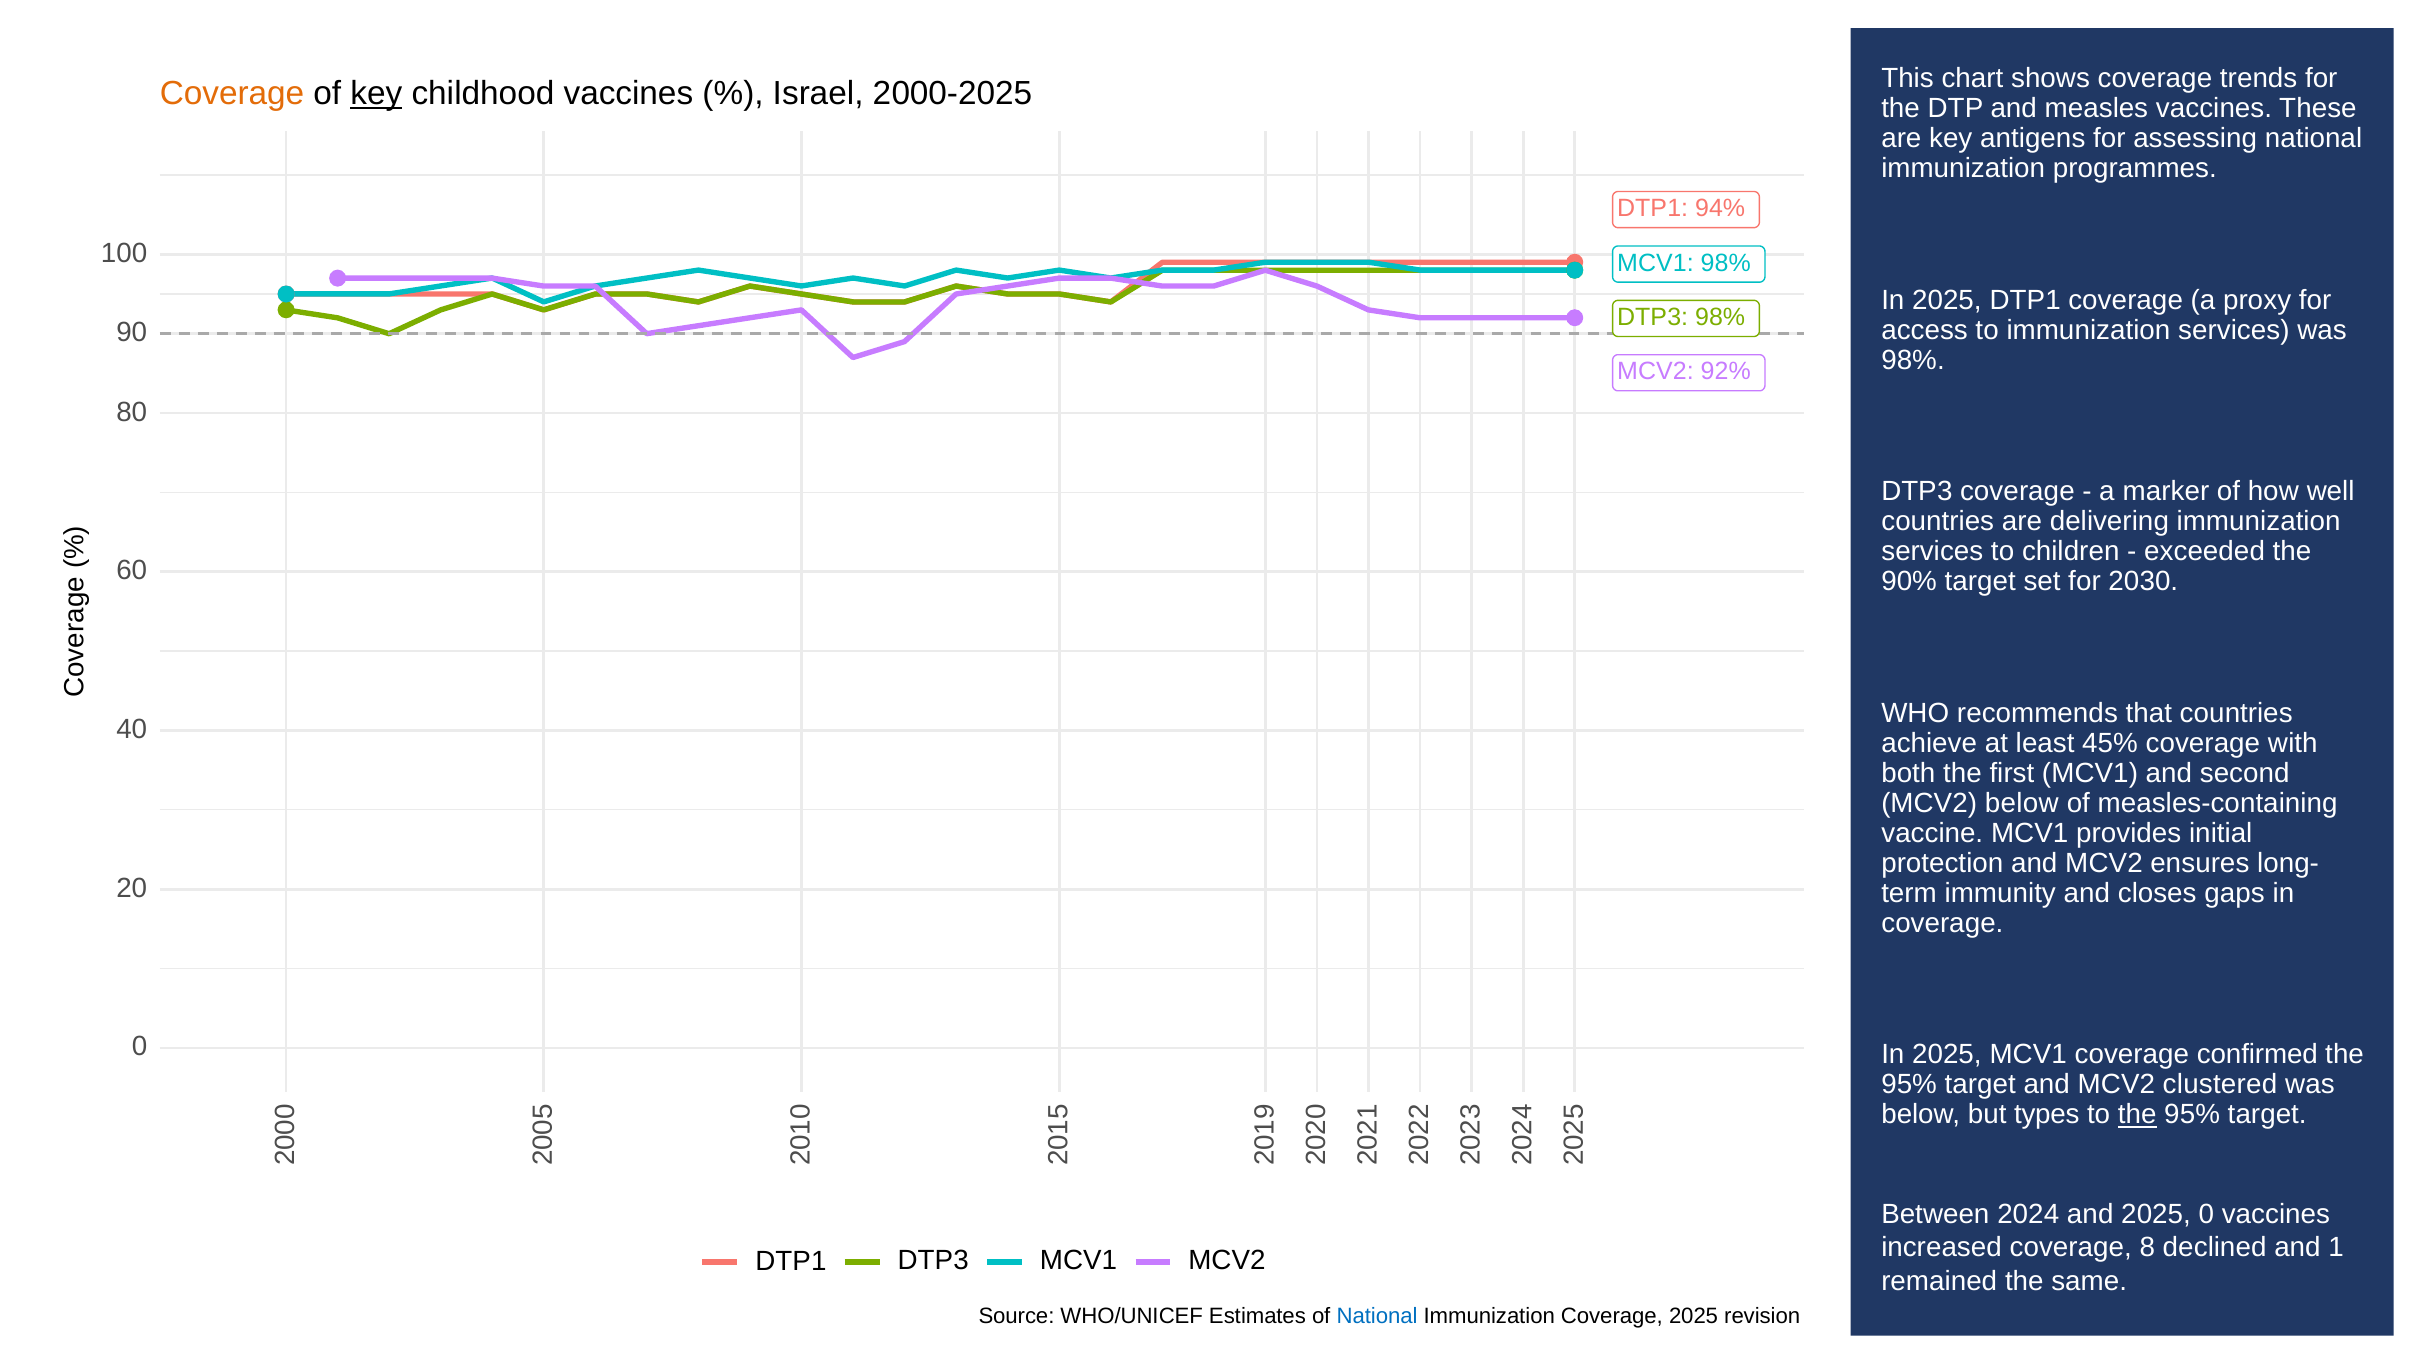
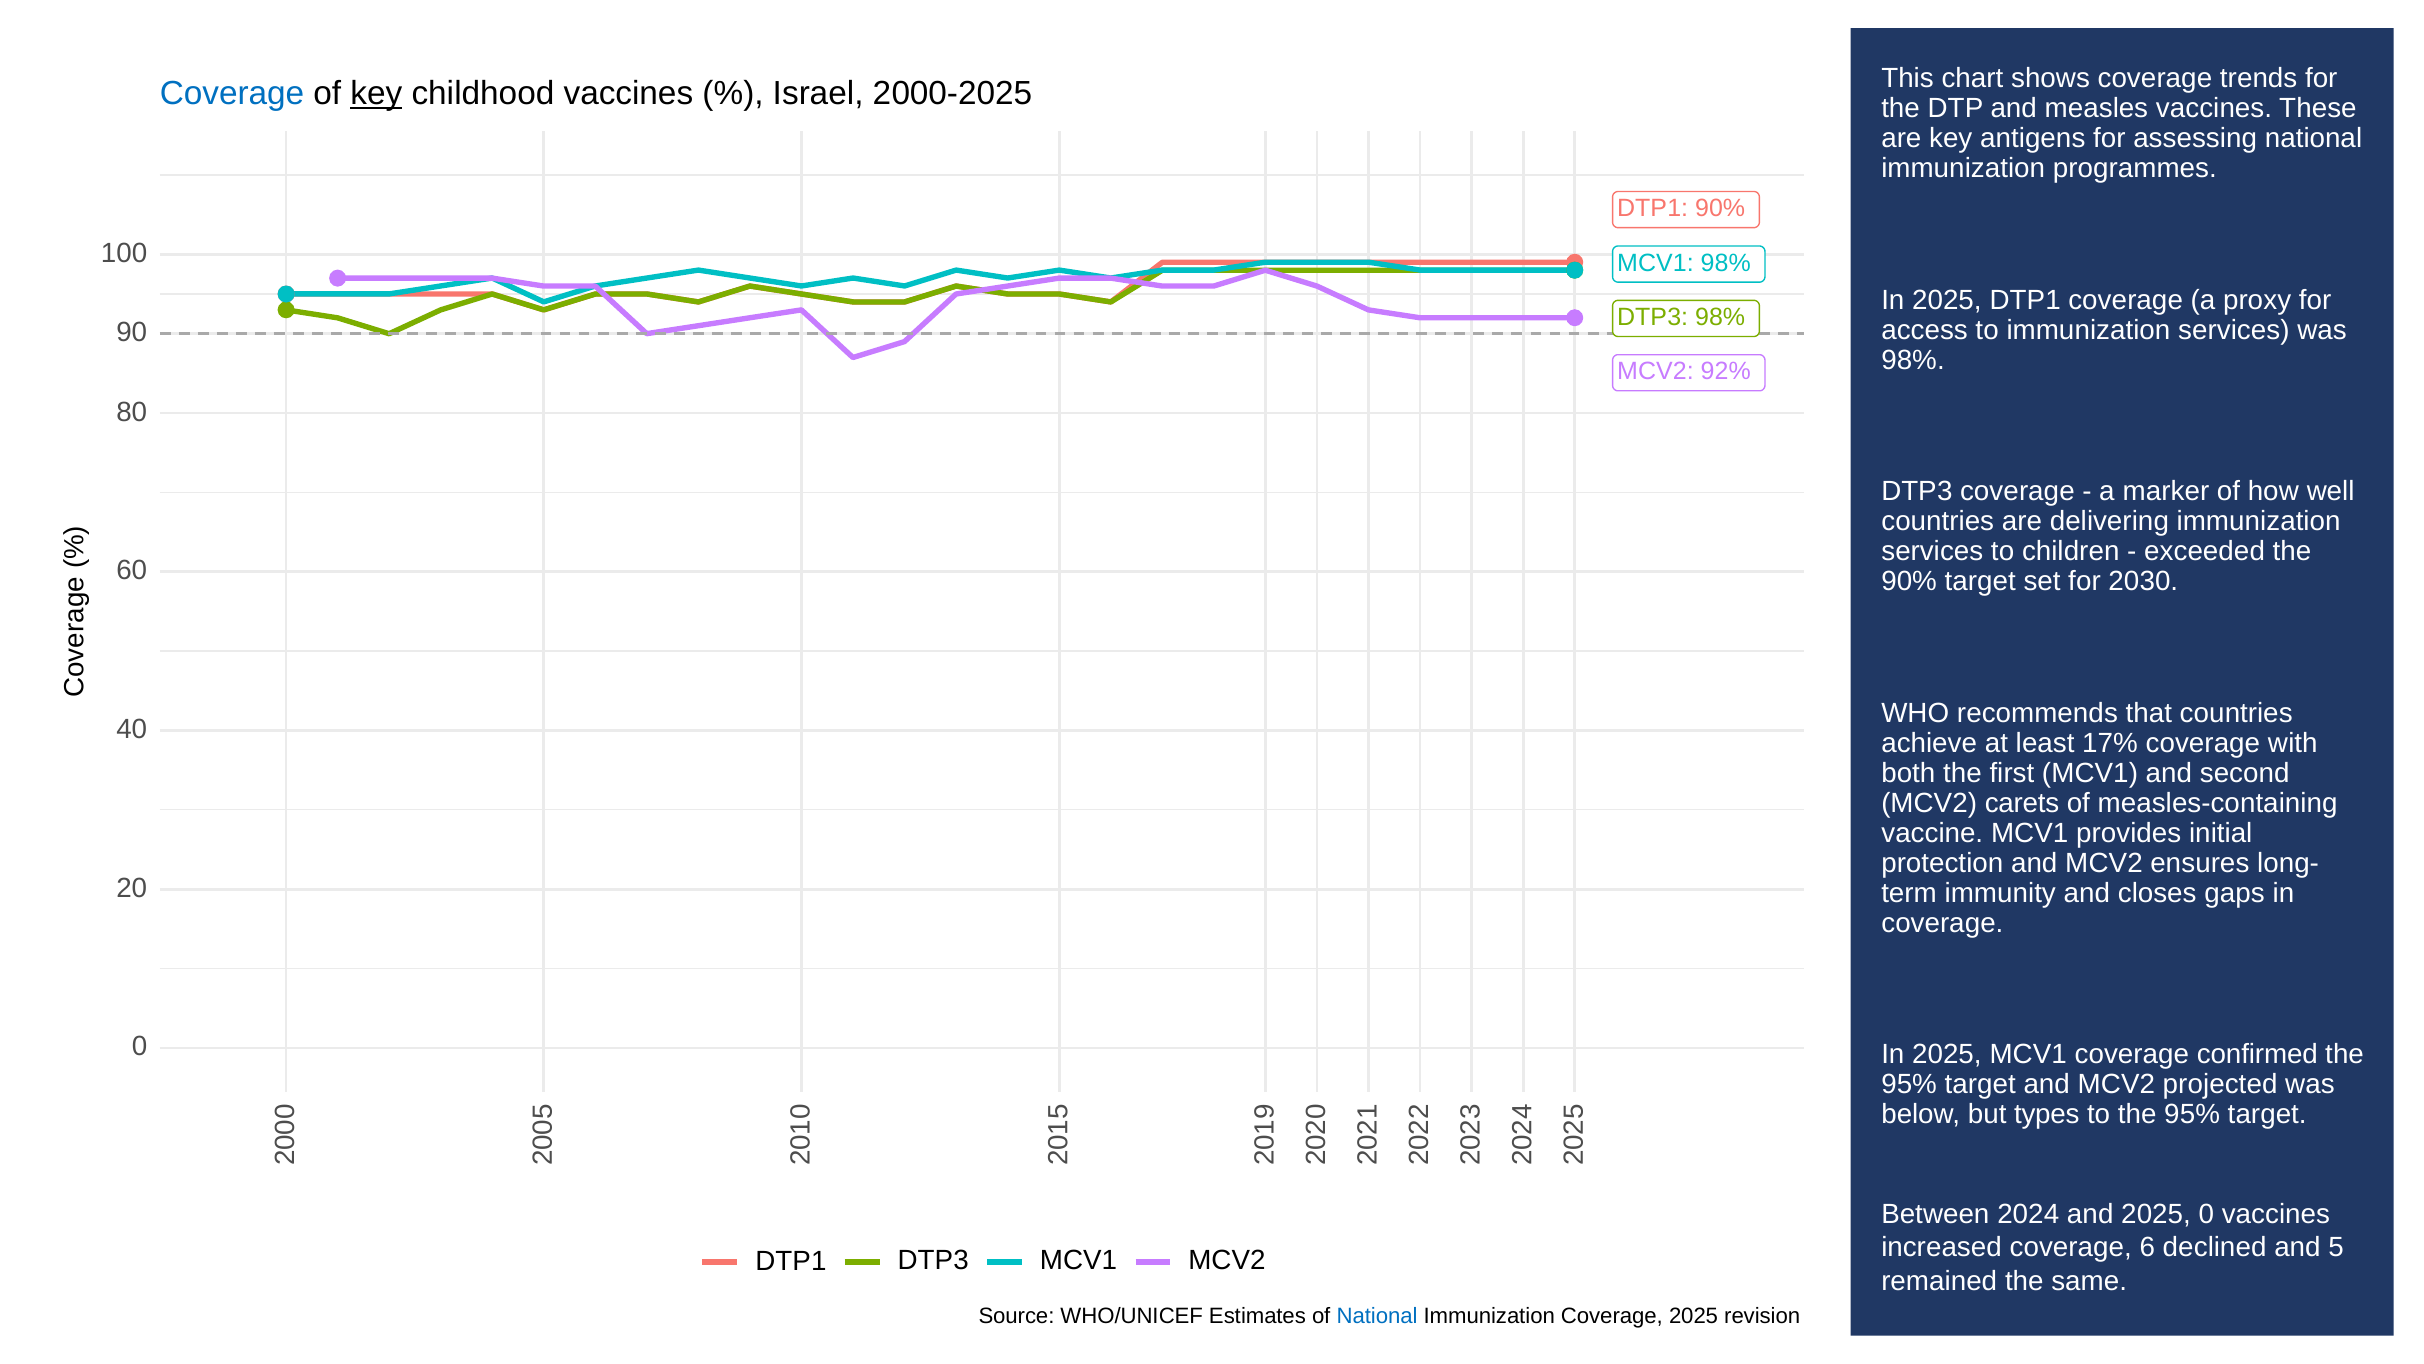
Coverage colour: orange -> blue (232, 94)
DTP1 94%: 94% -> 90% (1720, 208)
45%: 45% -> 17% (2110, 743)
MCV2 below: below -> carets (2022, 803)
clustered: clustered -> projected (2220, 1084)
the underline: present -> none (2137, 1114)
8: 8 -> 6 (2147, 1247)
and 1: 1 -> 5 (2336, 1247)
